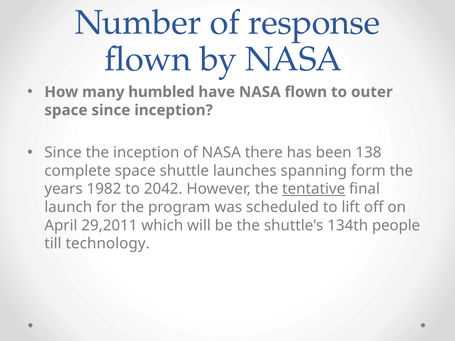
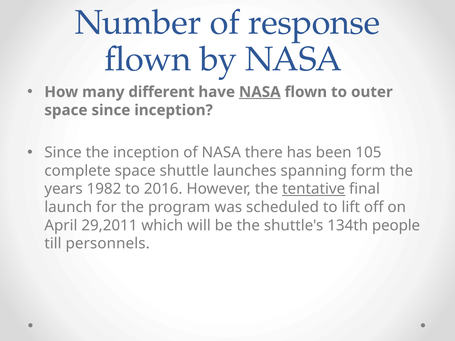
humbled: humbled -> different (161, 92)
NASA underline: none -> present (260, 92)
138: 138 -> 105 (368, 153)
2042: 2042 -> 2016 (163, 189)
technology: technology -> personnels (108, 244)
